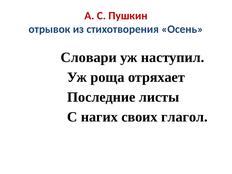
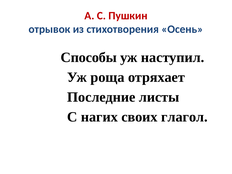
Словари: Словари -> Способы (89, 57)
